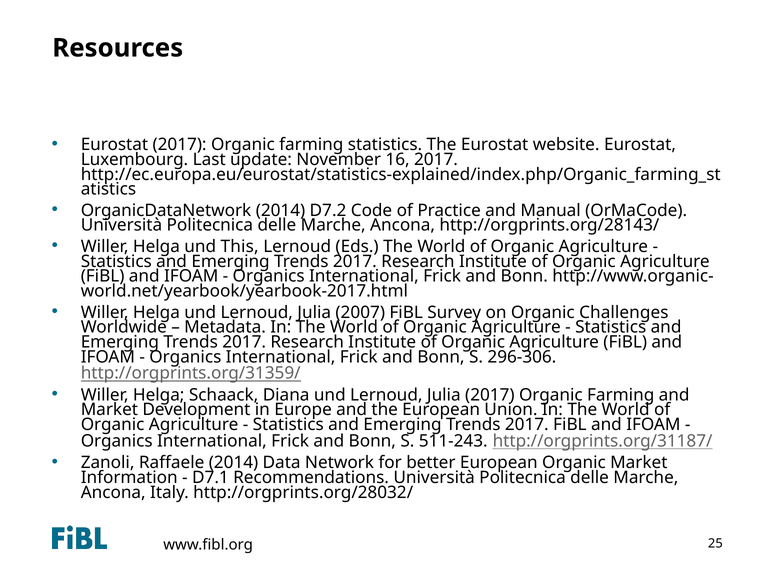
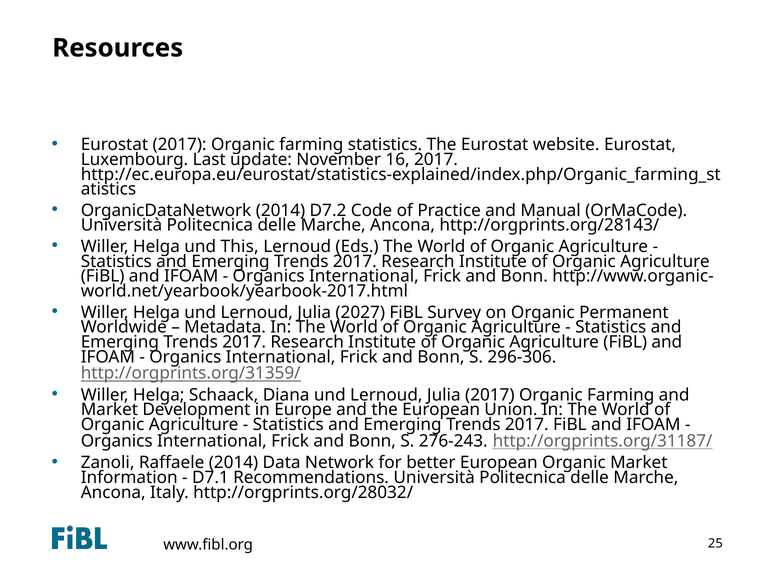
2007: 2007 -> 2027 (360, 313)
Challenges: Challenges -> Permanent (624, 313)
511-243: 511-243 -> 276-243 (453, 441)
